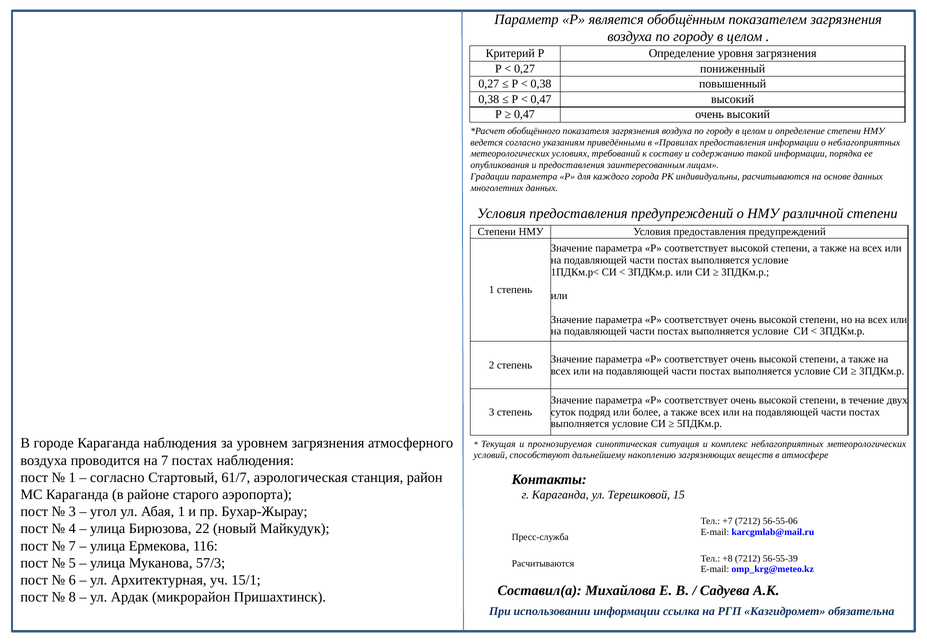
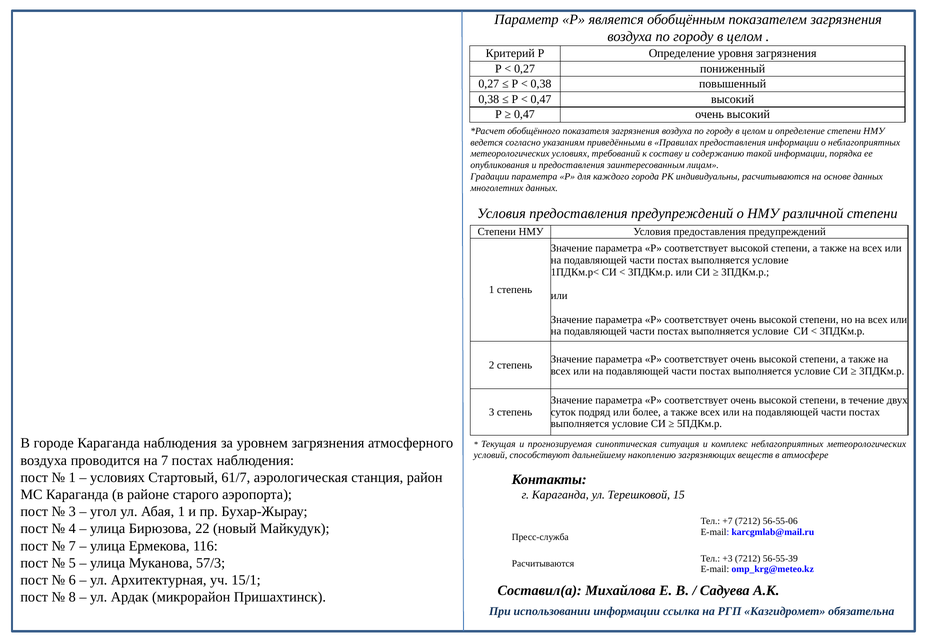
согласно: согласно -> условиях (117, 477)
+8: +8 -> +3 (727, 558)
